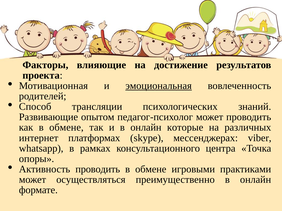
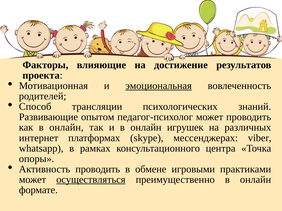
как в обмене: обмене -> онлайн (66, 128)
которые: которые -> игрушек (185, 128)
осуществляться underline: none -> present (91, 180)
